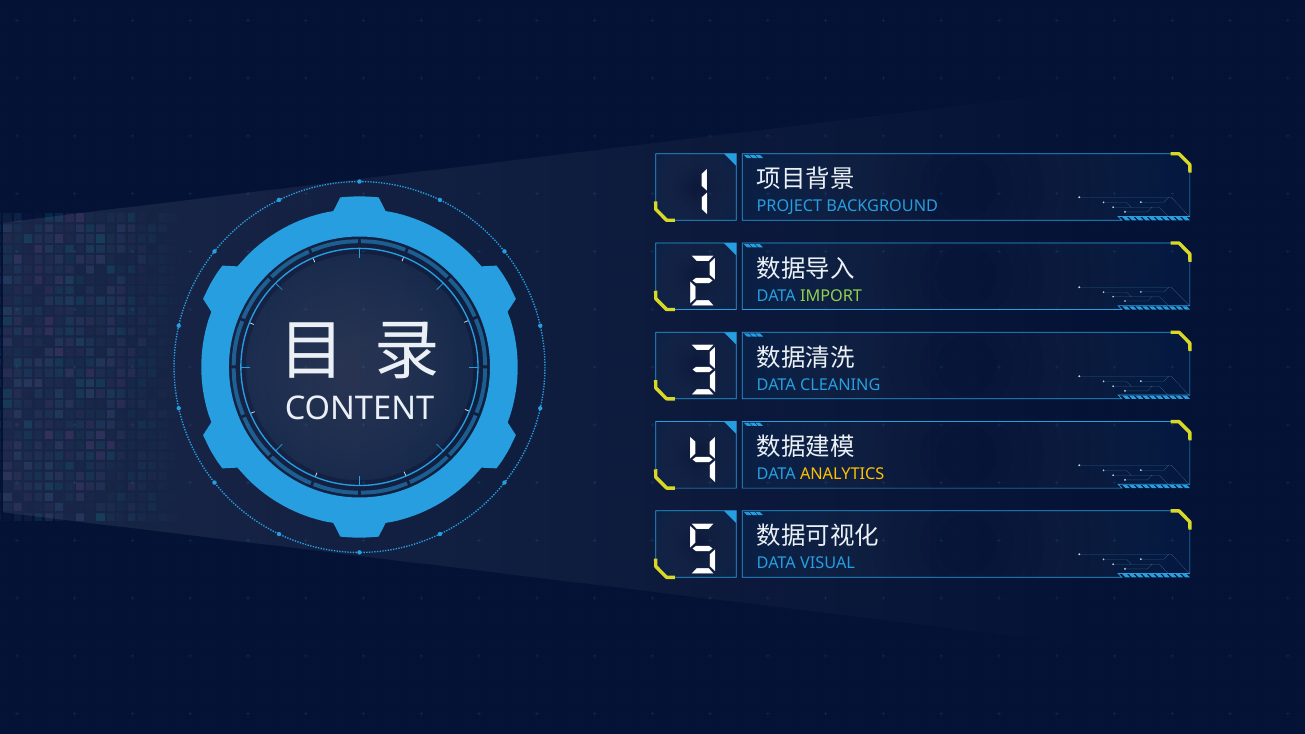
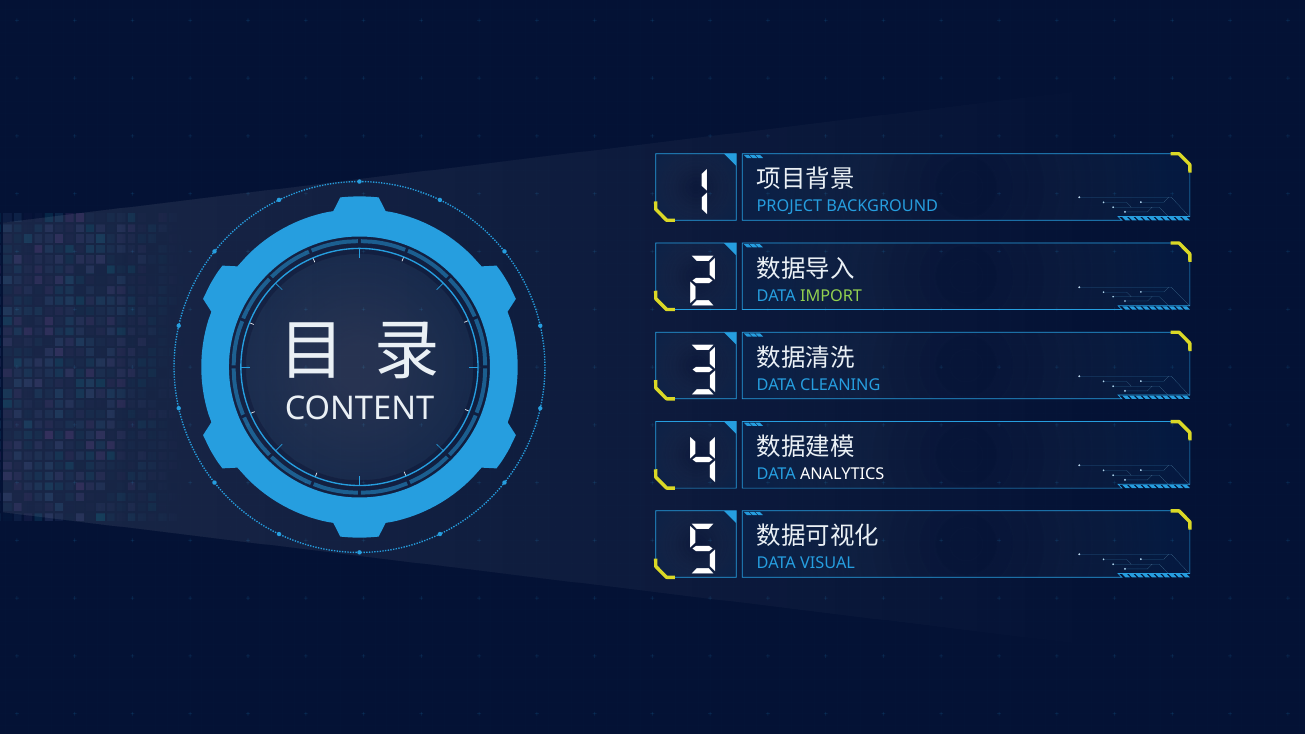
ANALYTICS colour: yellow -> white (842, 474)
